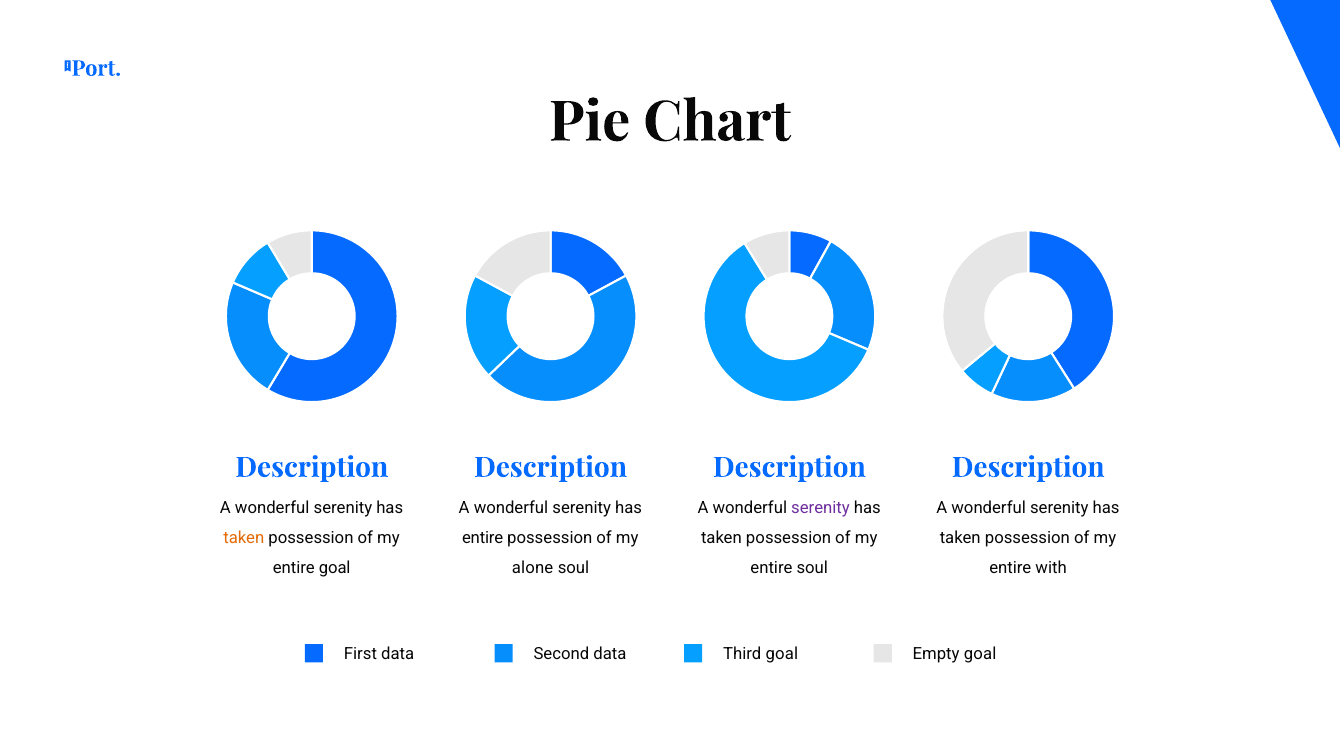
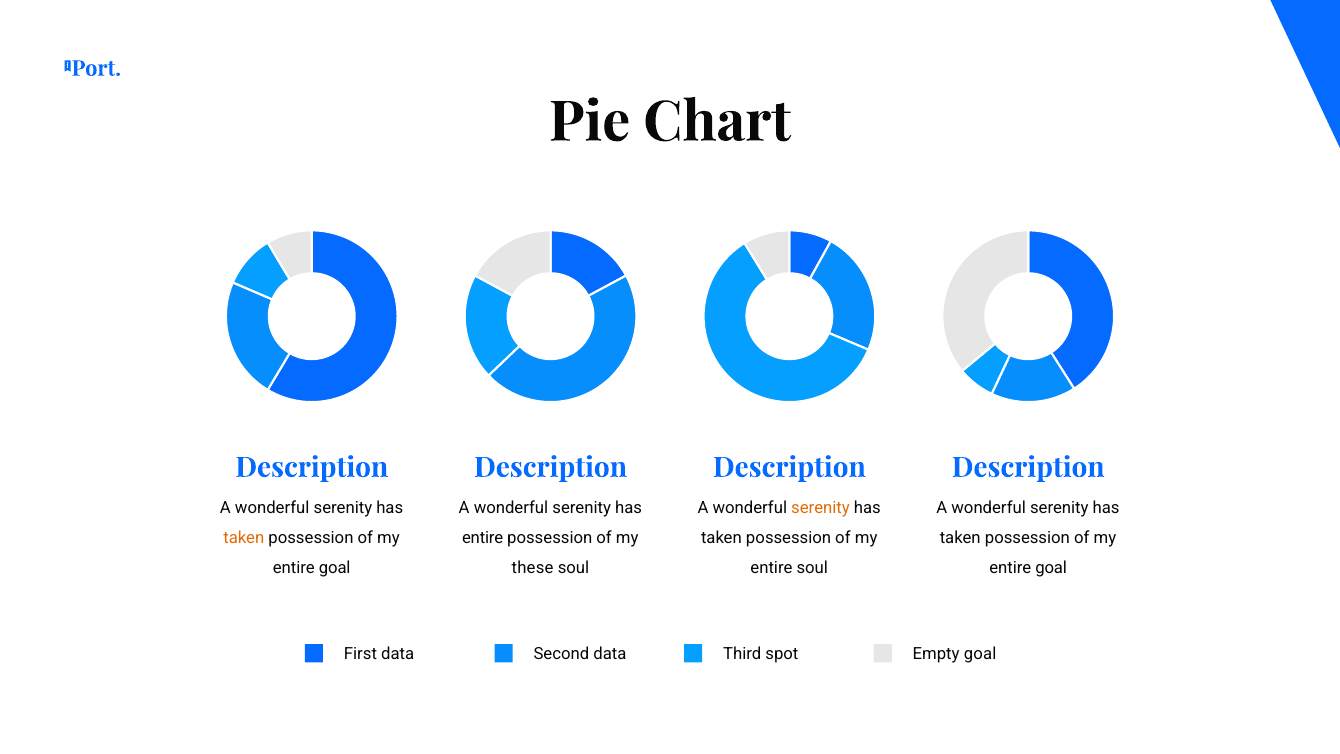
serenity colour: purple -> orange (821, 507)
alone: alone -> these (533, 568)
with: with -> goal (1051, 568)
Third goal: goal -> spot (782, 654)
